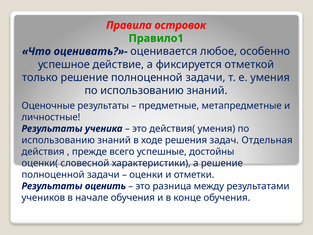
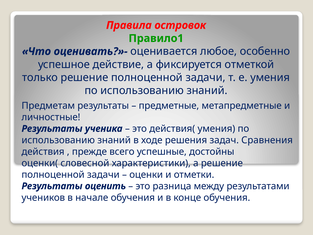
Оценочные: Оценочные -> Предметам (48, 106)
Отдельная: Отдельная -> Сравнения (267, 140)
